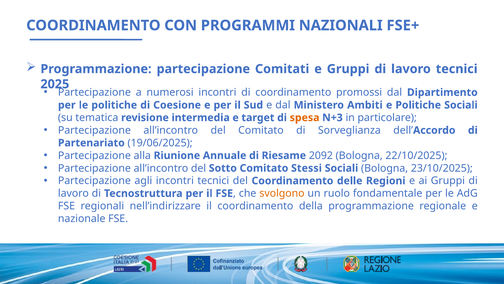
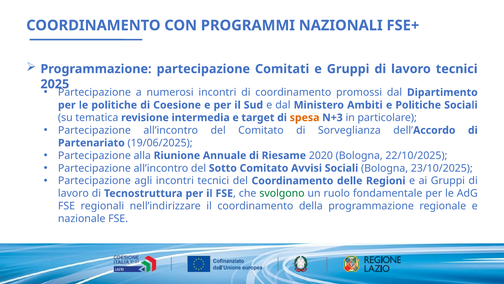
2092: 2092 -> 2020 (321, 155)
Stessi: Stessi -> Avvisi (307, 168)
svolgono colour: orange -> green (282, 193)
